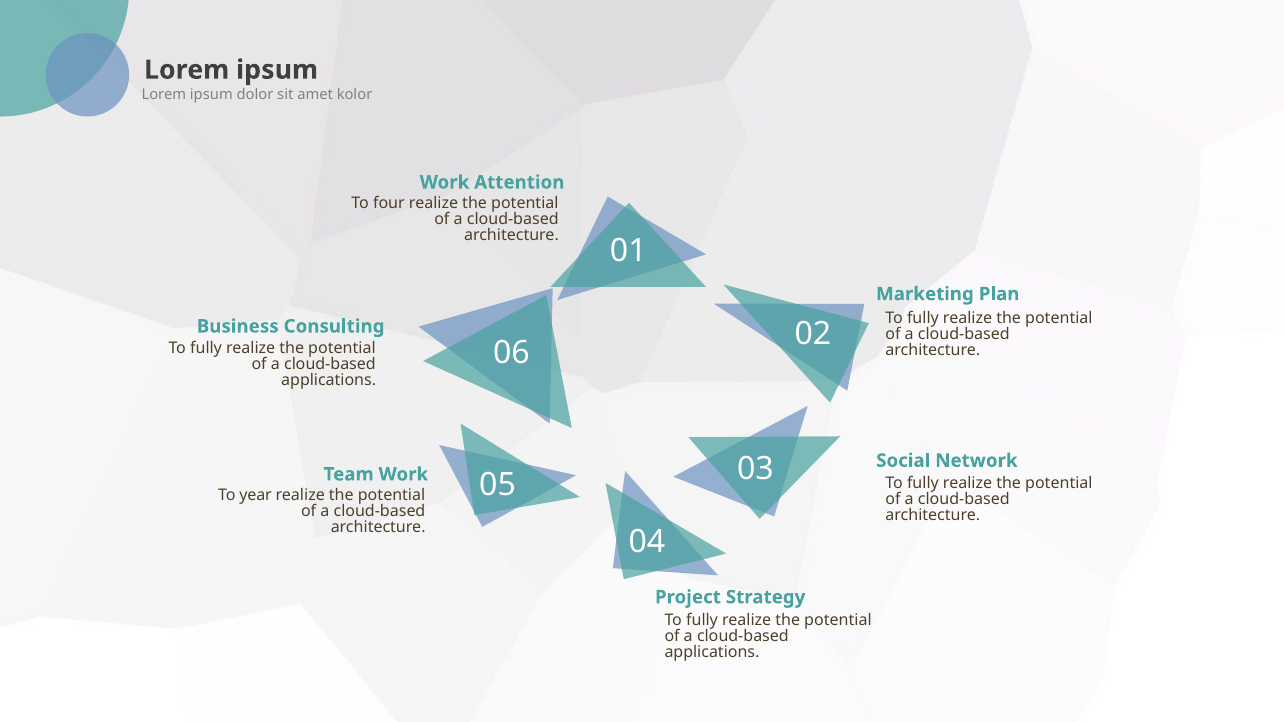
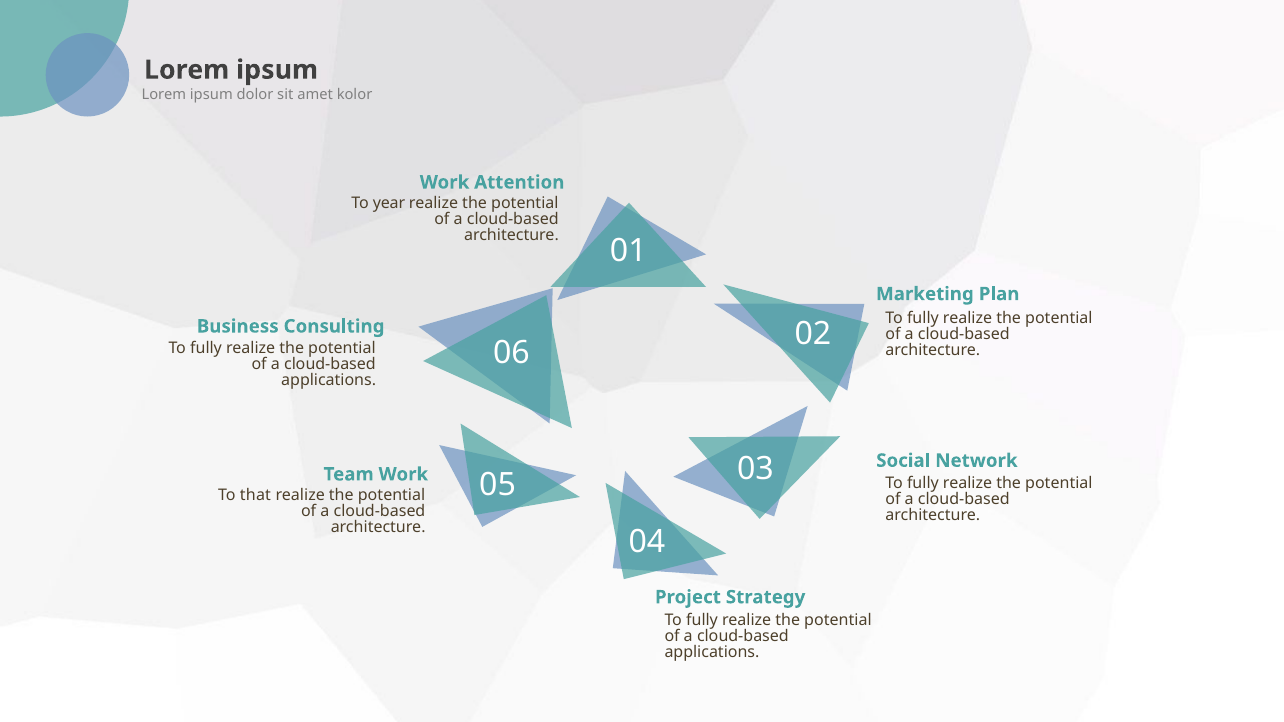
four: four -> year (389, 203)
year: year -> that (255, 495)
